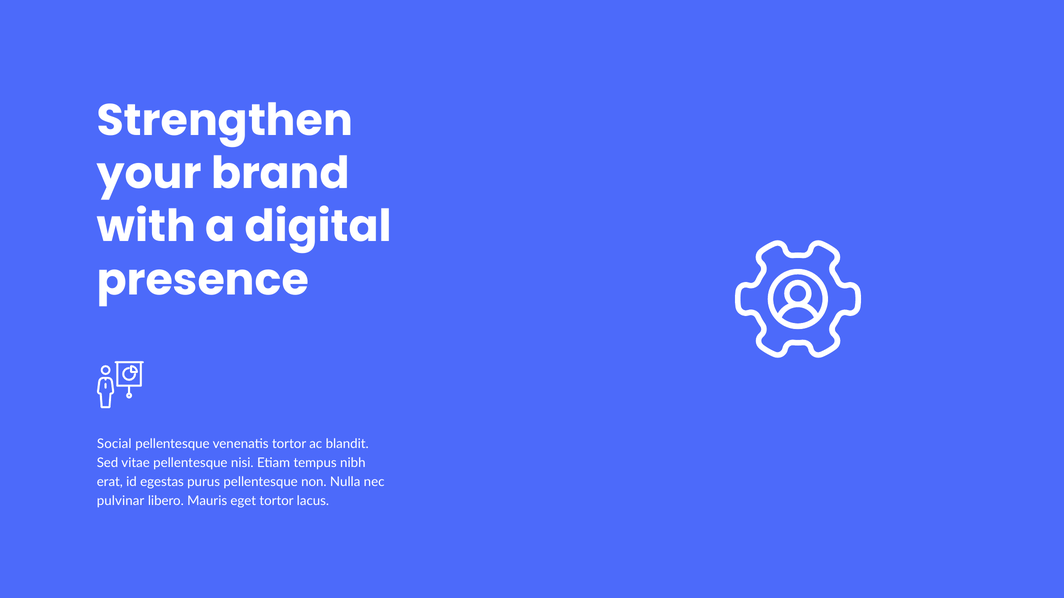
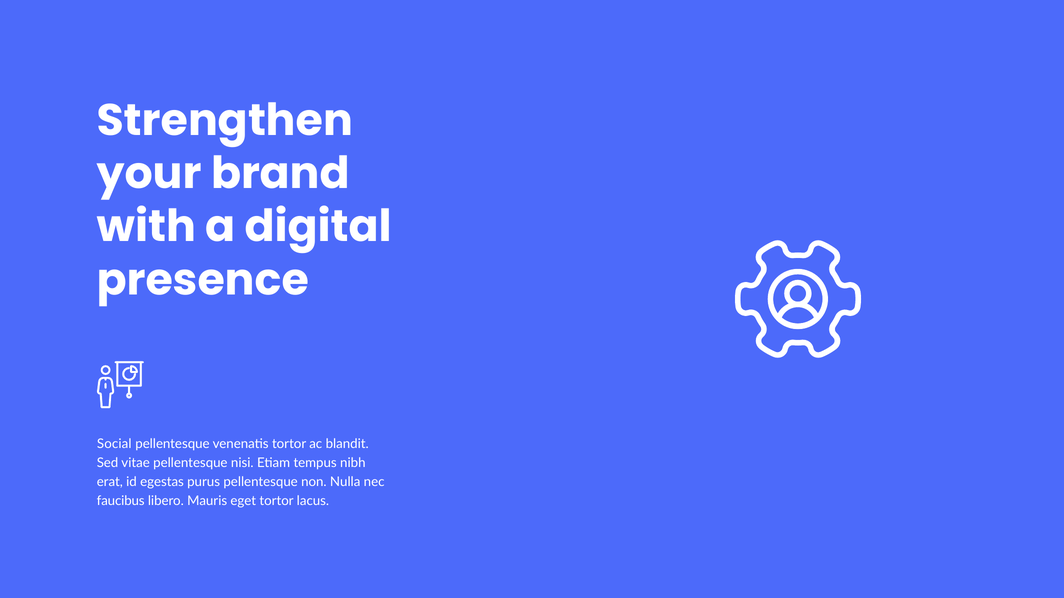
pulvinar: pulvinar -> faucibus (121, 501)
